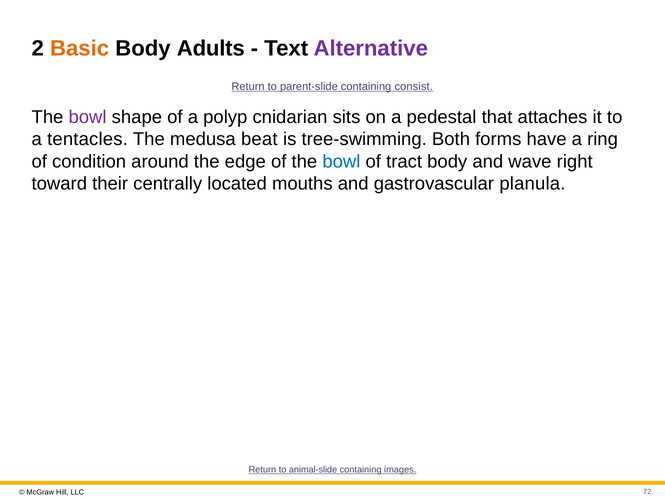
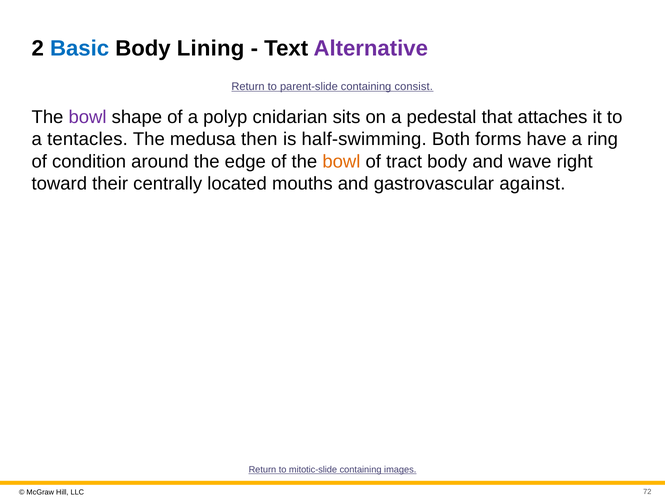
Basic colour: orange -> blue (80, 48)
Adults: Adults -> Lining (211, 48)
beat: beat -> then (259, 139)
tree-swimming: tree-swimming -> half-swimming (364, 139)
bowl colour: blue -> orange (341, 162)
planula: planula -> against (532, 184)
animal-slide: animal-slide -> mitotic-slide (313, 470)
